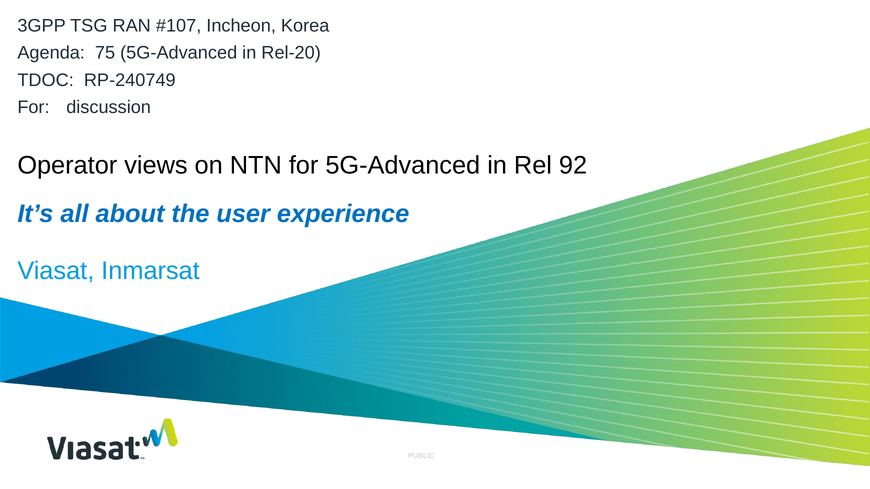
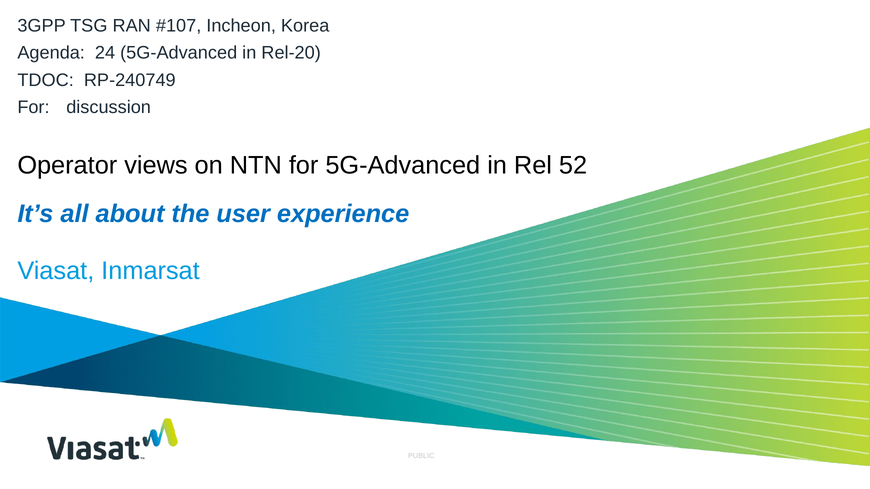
75: 75 -> 24 (105, 53)
92: 92 -> 52 (573, 165)
